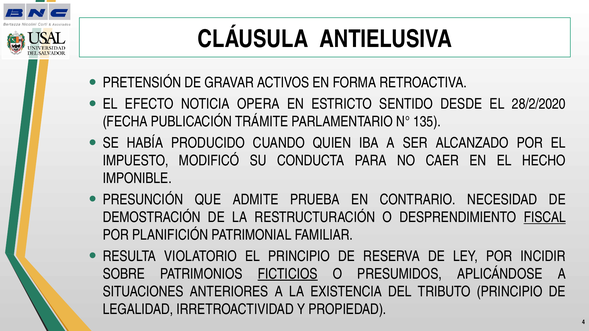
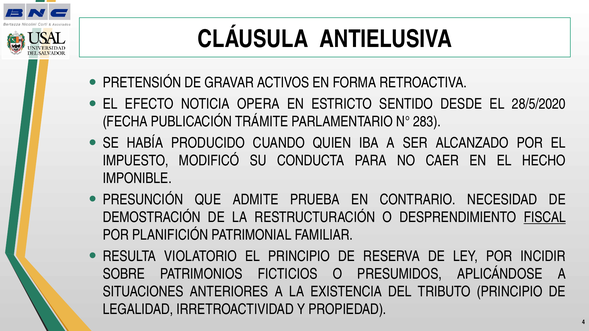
28/2/2020: 28/2/2020 -> 28/5/2020 (539, 104)
135: 135 -> 283 (427, 122)
FICTICIOS underline: present -> none (288, 274)
